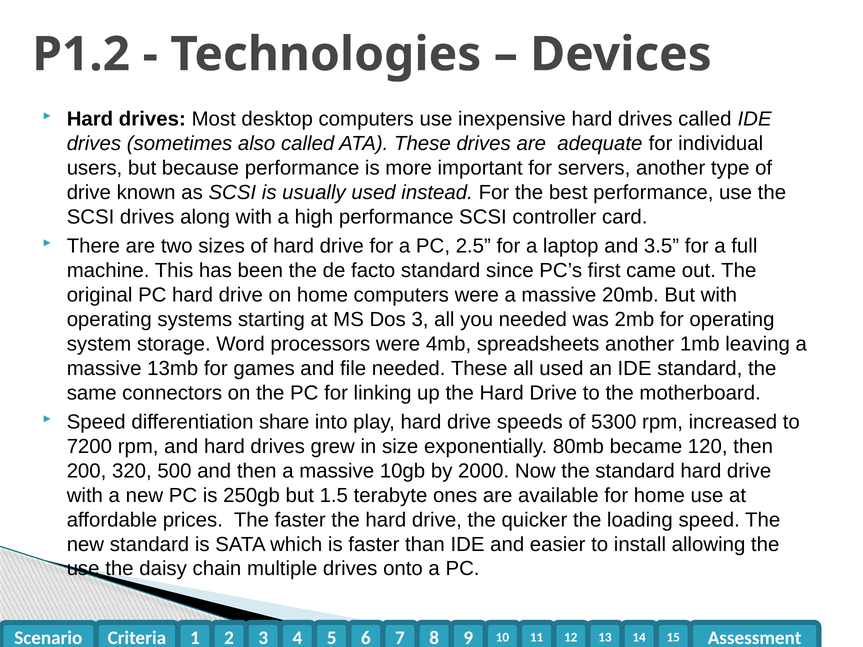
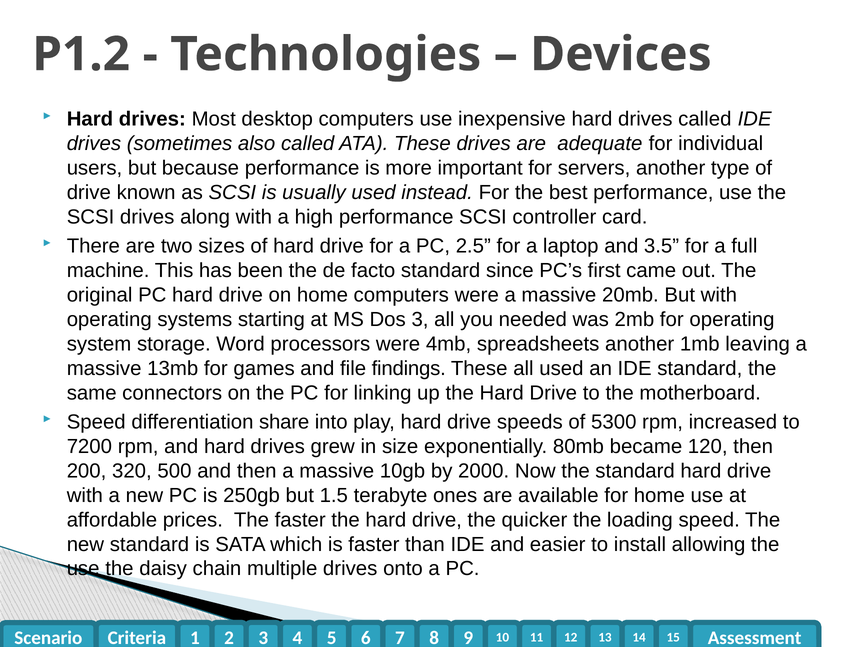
file needed: needed -> findings (409, 368)
